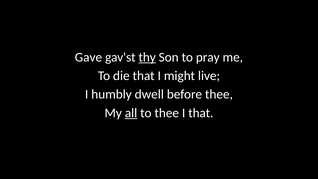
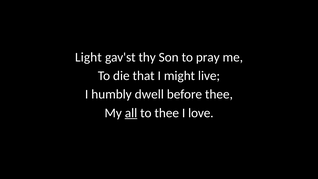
Gave: Gave -> Light (88, 57)
thy underline: present -> none (147, 57)
I that: that -> love (201, 113)
